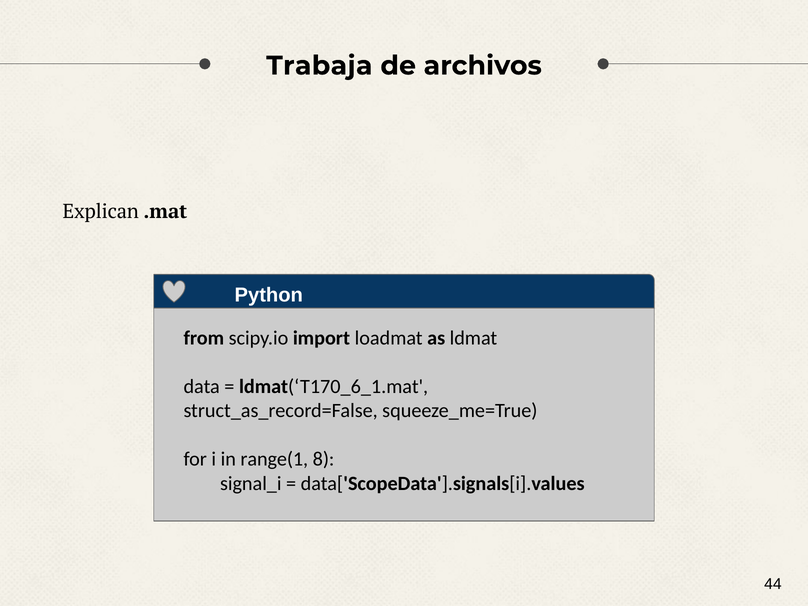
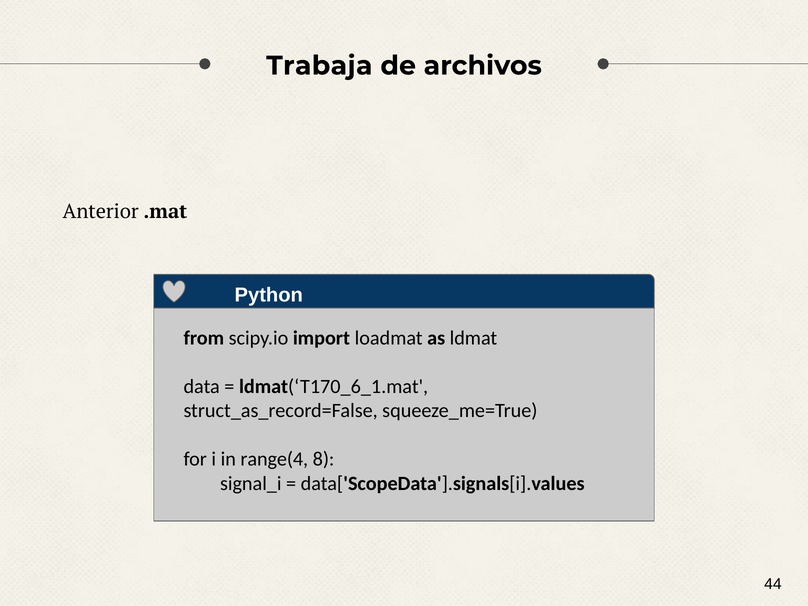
Explican: Explican -> Anterior (101, 212)
range(1: range(1 -> range(4 (274, 459)
